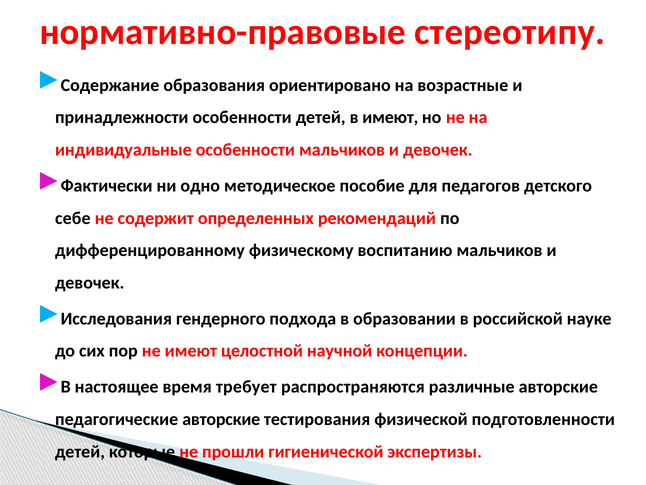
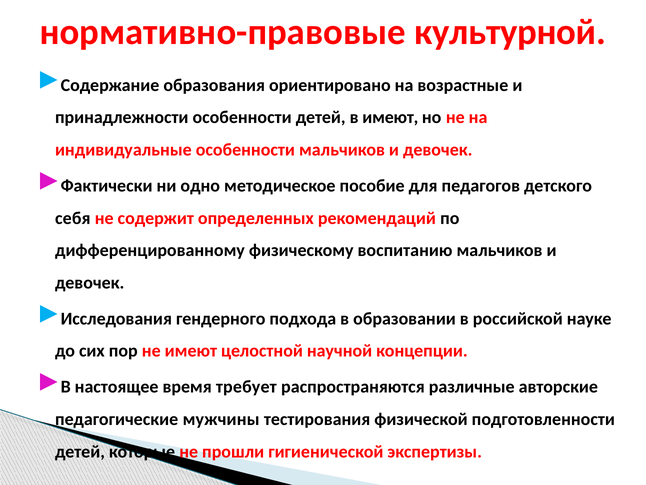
стереотипу: стереотипу -> культурной (510, 32)
себе: себе -> себя (73, 218)
педагогические авторские: авторские -> мужчины (221, 419)
